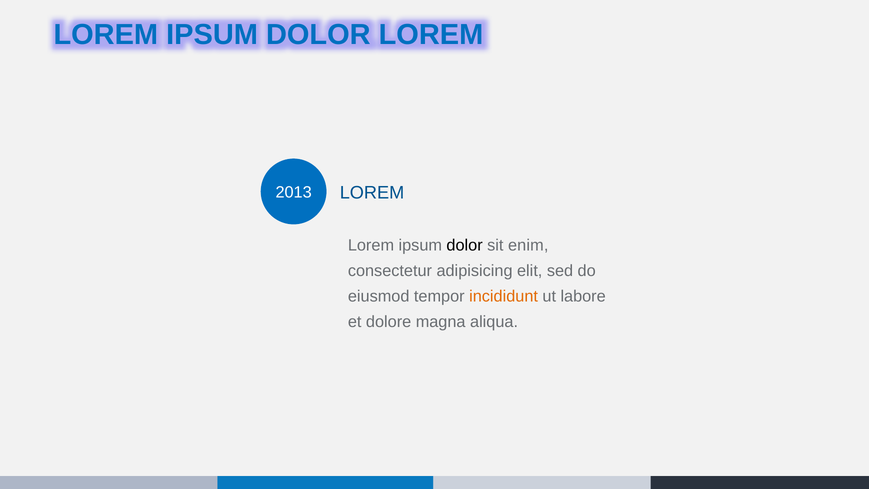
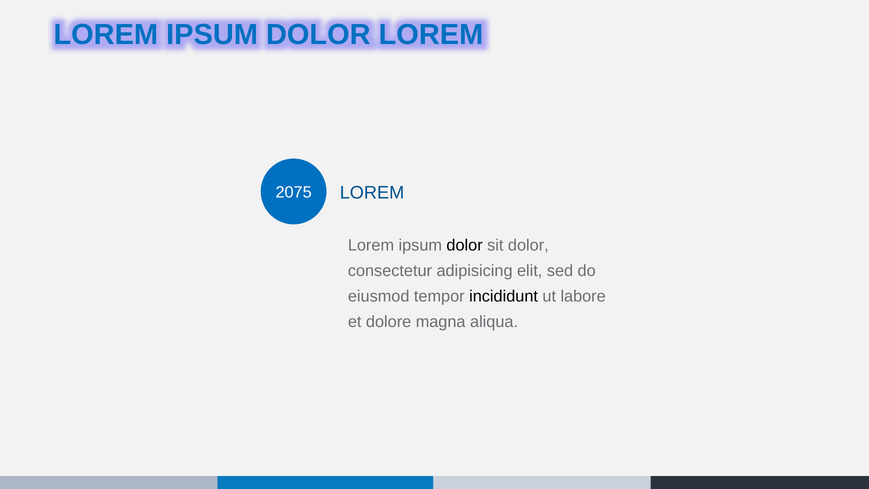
2013: 2013 -> 2075 (294, 193)
sit enim: enim -> dolor (528, 245)
incididunt colour: orange -> black (504, 296)
